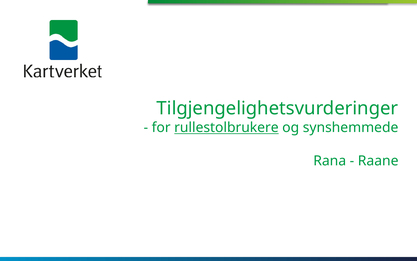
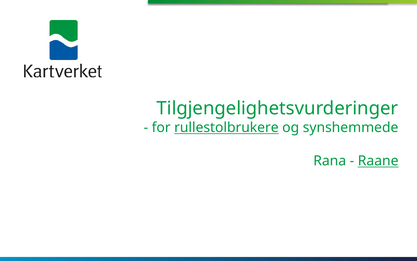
Raane underline: none -> present (378, 161)
